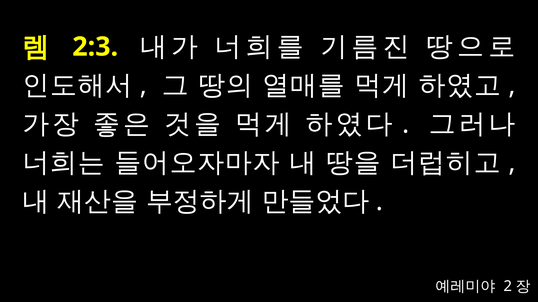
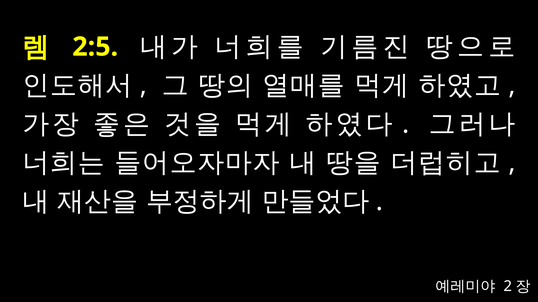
2:3: 2:3 -> 2:5 (95, 47)
